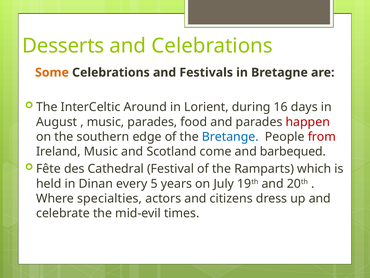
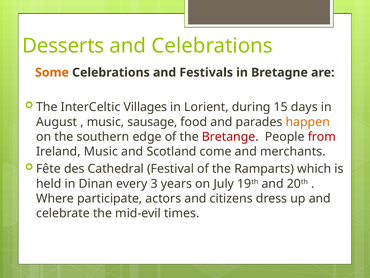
Around: Around -> Villages (145, 107)
16: 16 -> 15 (281, 107)
music parades: parades -> sausage (152, 122)
happen colour: red -> orange (308, 122)
Bretange colour: blue -> red (230, 137)
barbequed: barbequed -> merchants (293, 151)
5: 5 -> 3 (154, 183)
specialties: specialties -> participate (110, 198)
